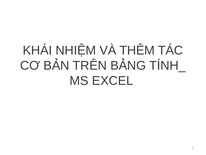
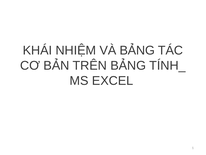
VÀ THÊM: THÊM -> BẢNG (137, 50)
